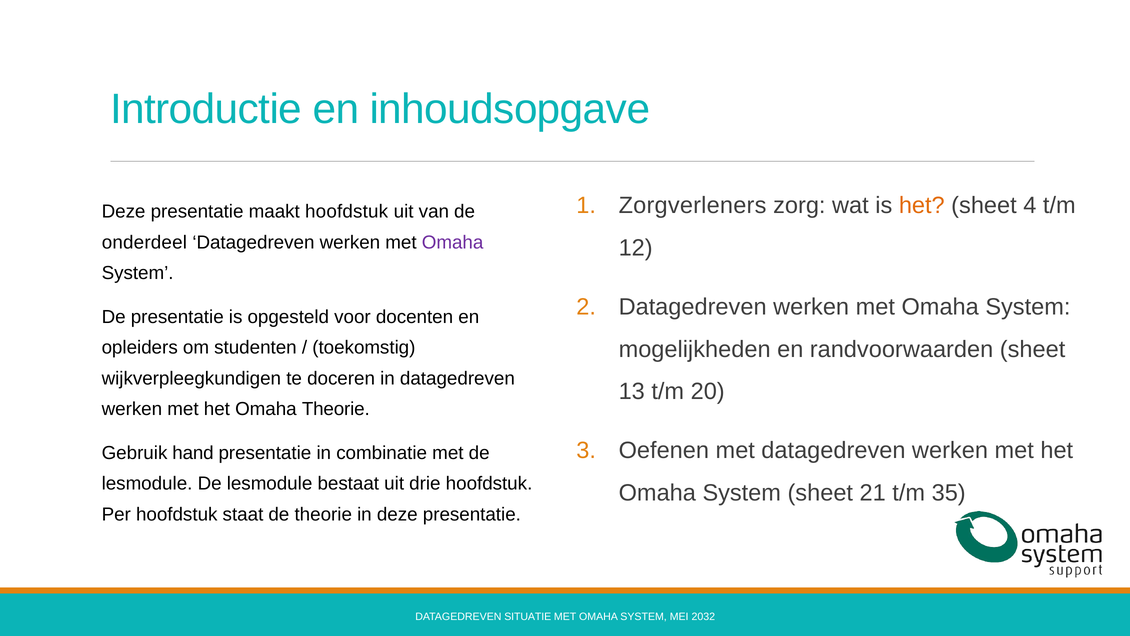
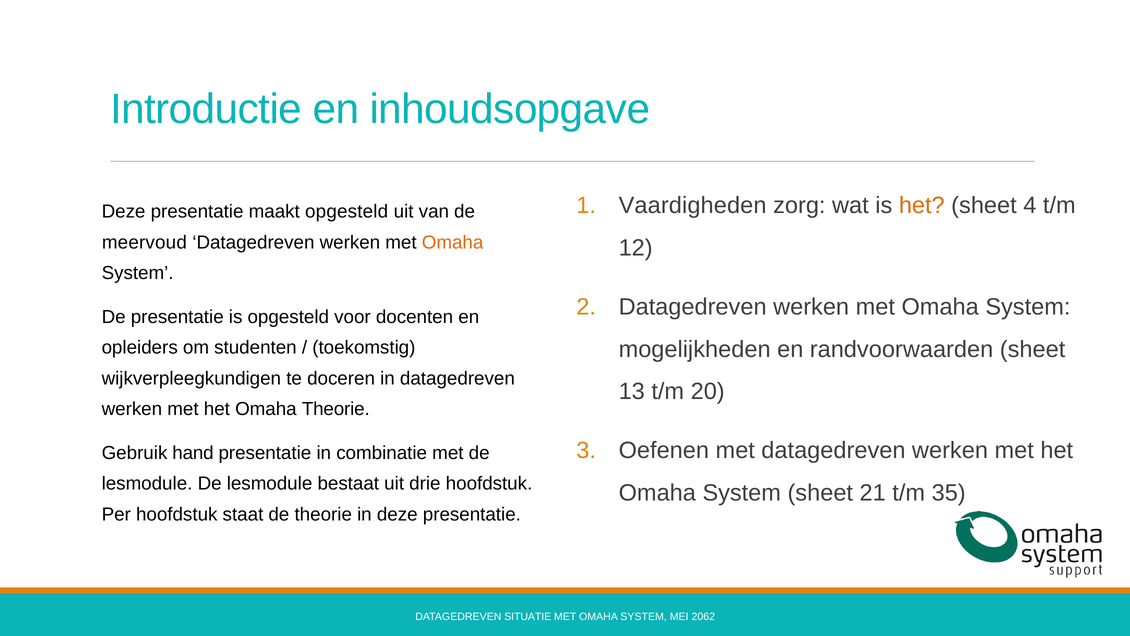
Zorgverleners: Zorgverleners -> Vaardigheden (693, 205)
maakt hoofdstuk: hoofdstuk -> opgesteld (347, 212)
onderdeel: onderdeel -> meervoud (144, 242)
Omaha colour: purple -> orange (453, 242)
2032: 2032 -> 2062 (703, 616)
